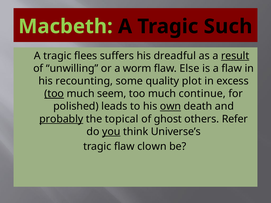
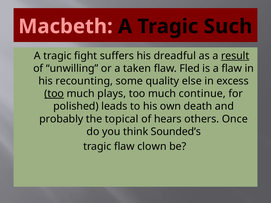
Macbeth colour: light green -> pink (65, 26)
flees: flees -> fight (86, 56)
worm: worm -> taken (137, 68)
Else: Else -> Fled (190, 68)
plot: plot -> else (192, 81)
seem: seem -> plays (112, 94)
own underline: present -> none (170, 106)
probably underline: present -> none (61, 119)
ghost: ghost -> hears (168, 119)
Refer: Refer -> Once (235, 119)
you underline: present -> none (111, 132)
Universe’s: Universe’s -> Sounded’s (176, 132)
